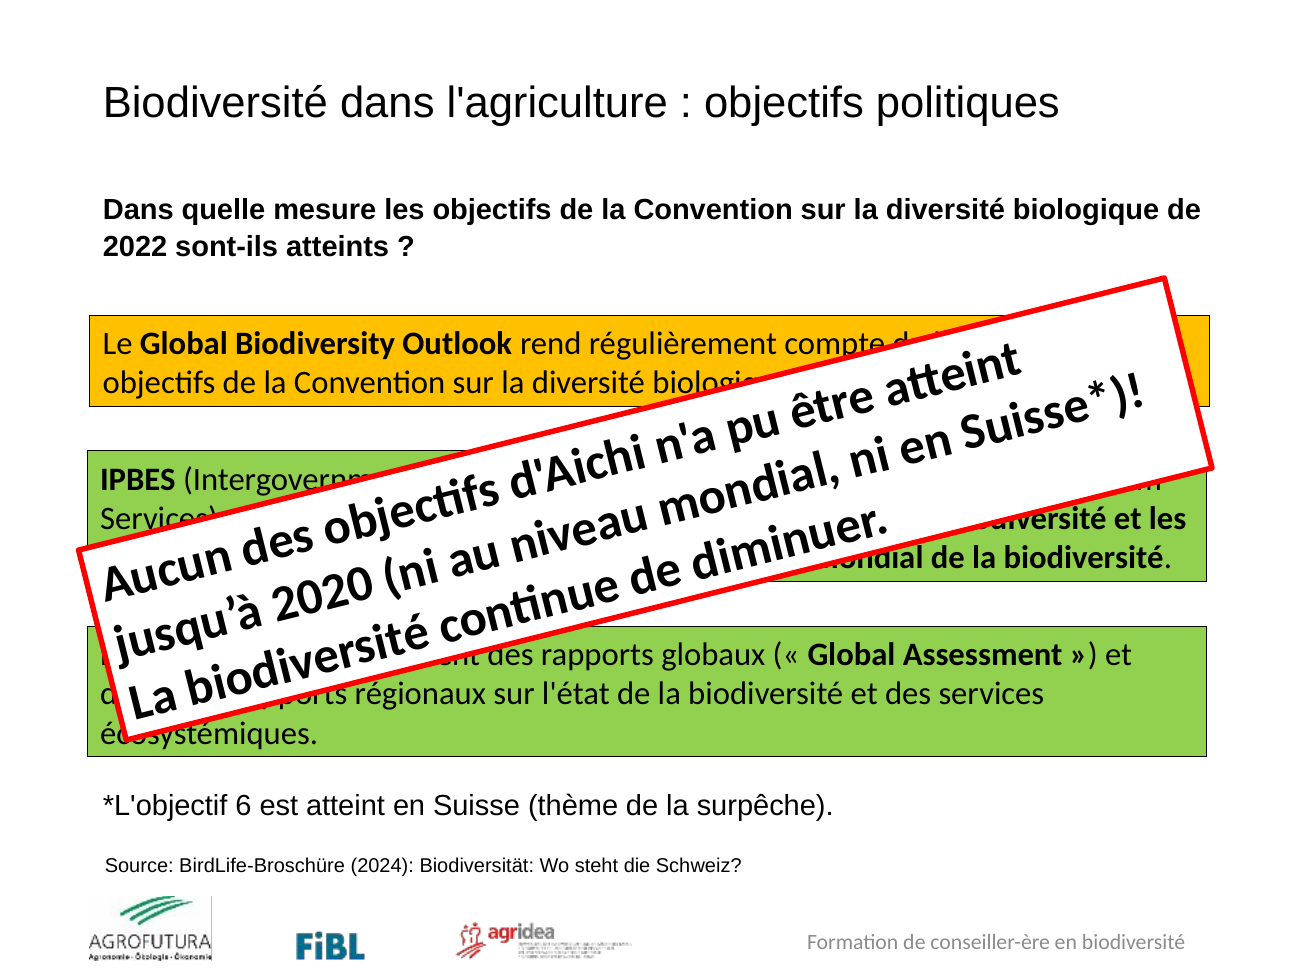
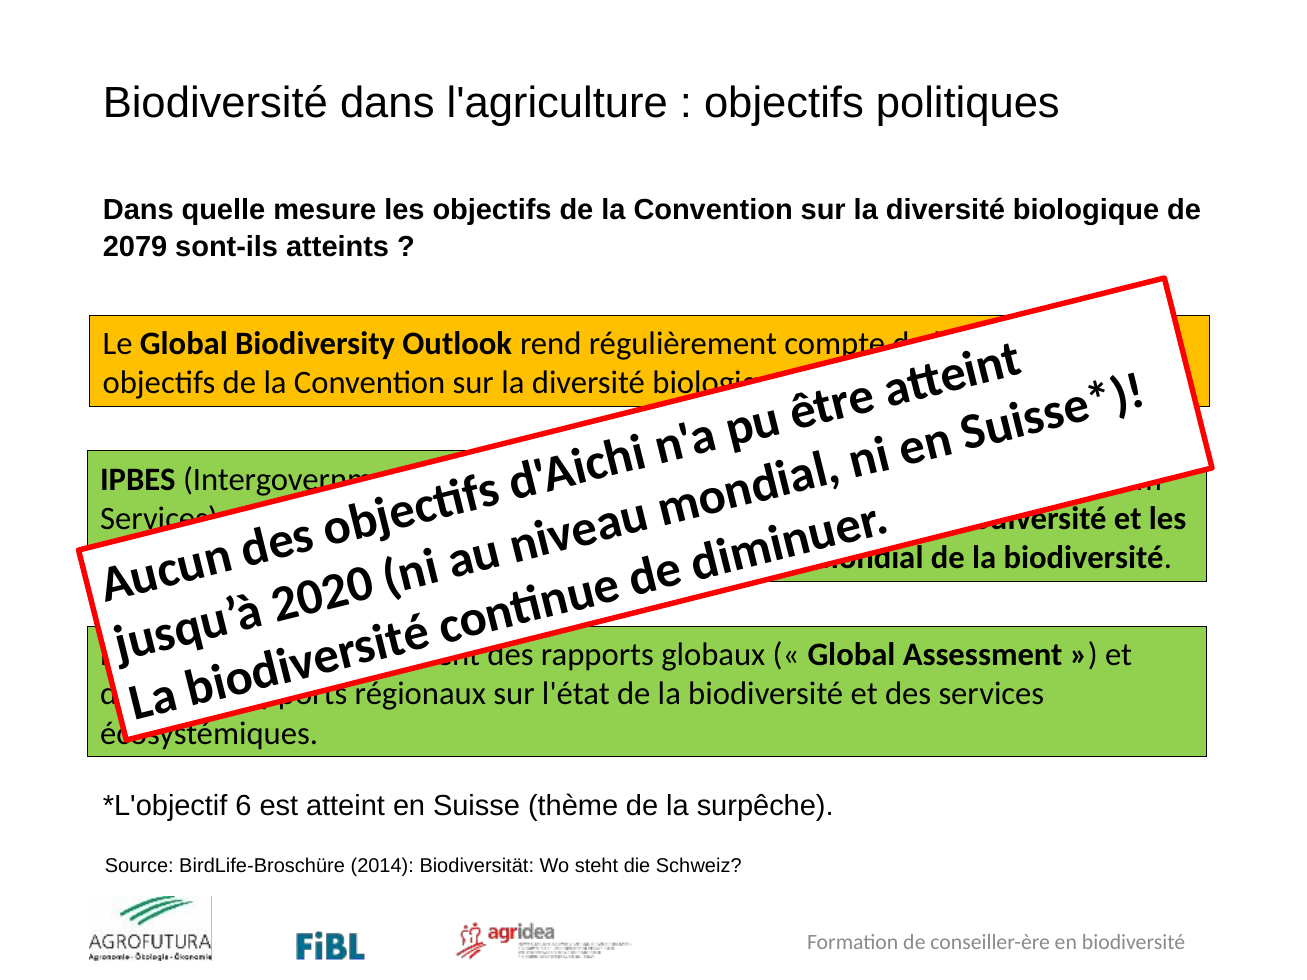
2022: 2022 -> 2079 (135, 247)
2024: 2024 -> 2014 (382, 866)
